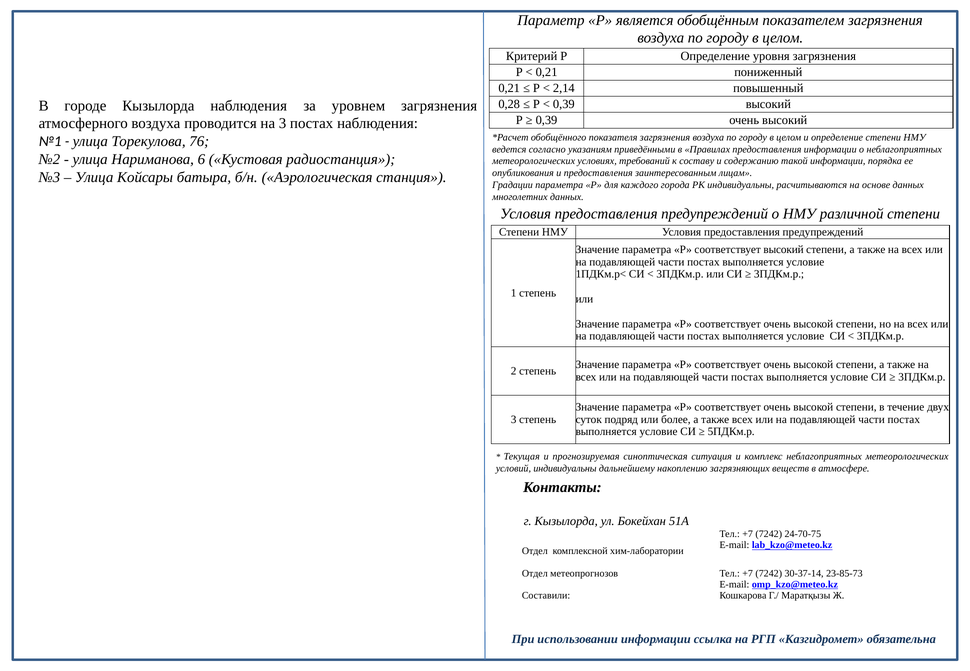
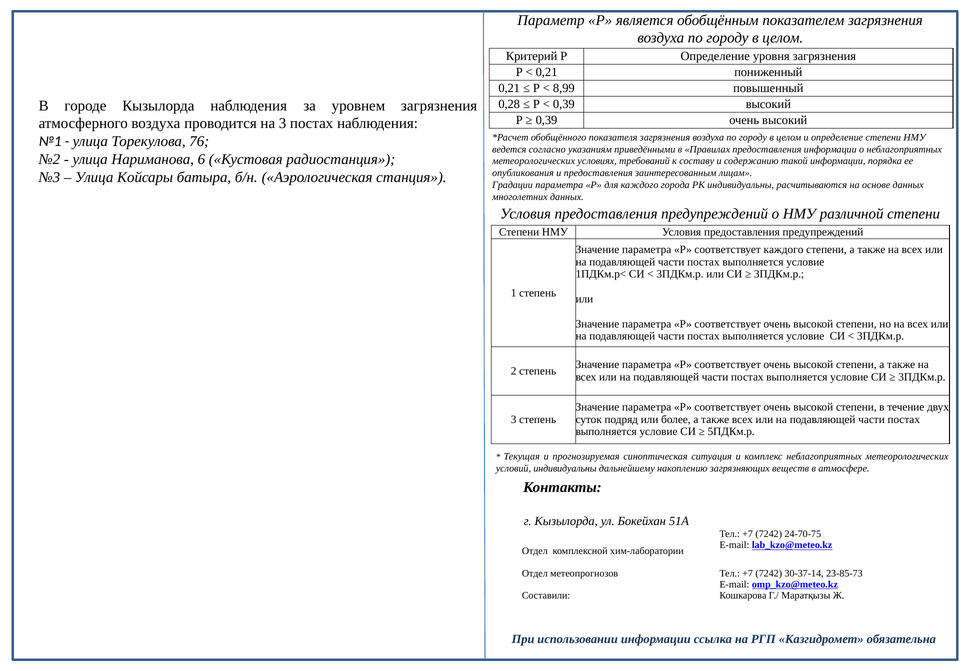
2,14: 2,14 -> 8,99 (564, 88)
соответствует высокий: высокий -> каждого (783, 250)
